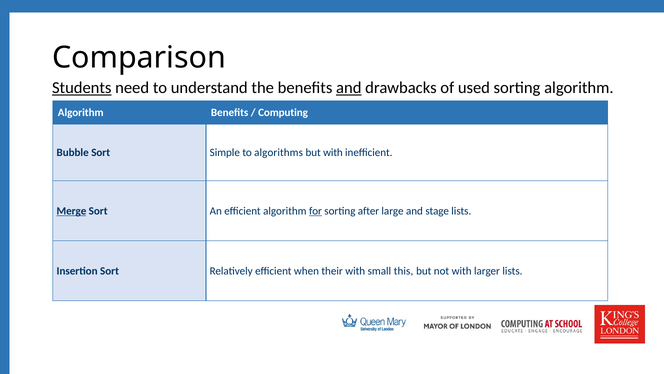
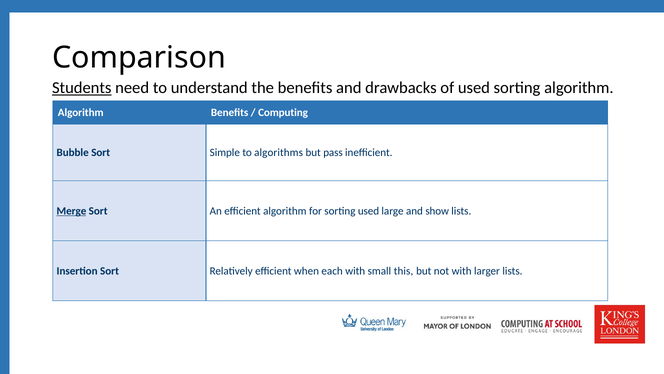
and underline: present -> none (349, 88)
but with: with -> pass (333, 153)
for underline: present -> none (316, 211)
sorting after: after -> used (368, 211)
stage: stage -> show (437, 211)
their: their -> each (332, 271)
